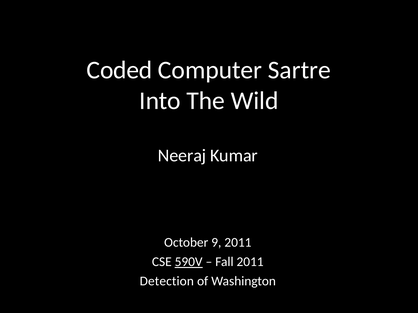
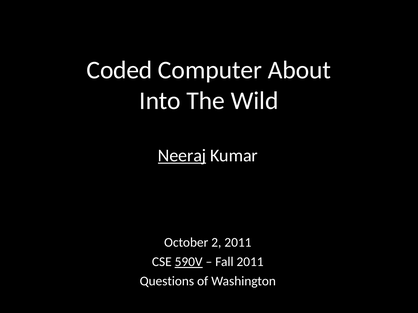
Sartre: Sartre -> About (299, 70)
Neeraj underline: none -> present (182, 156)
9: 9 -> 2 (216, 243)
Detection: Detection -> Questions (167, 281)
